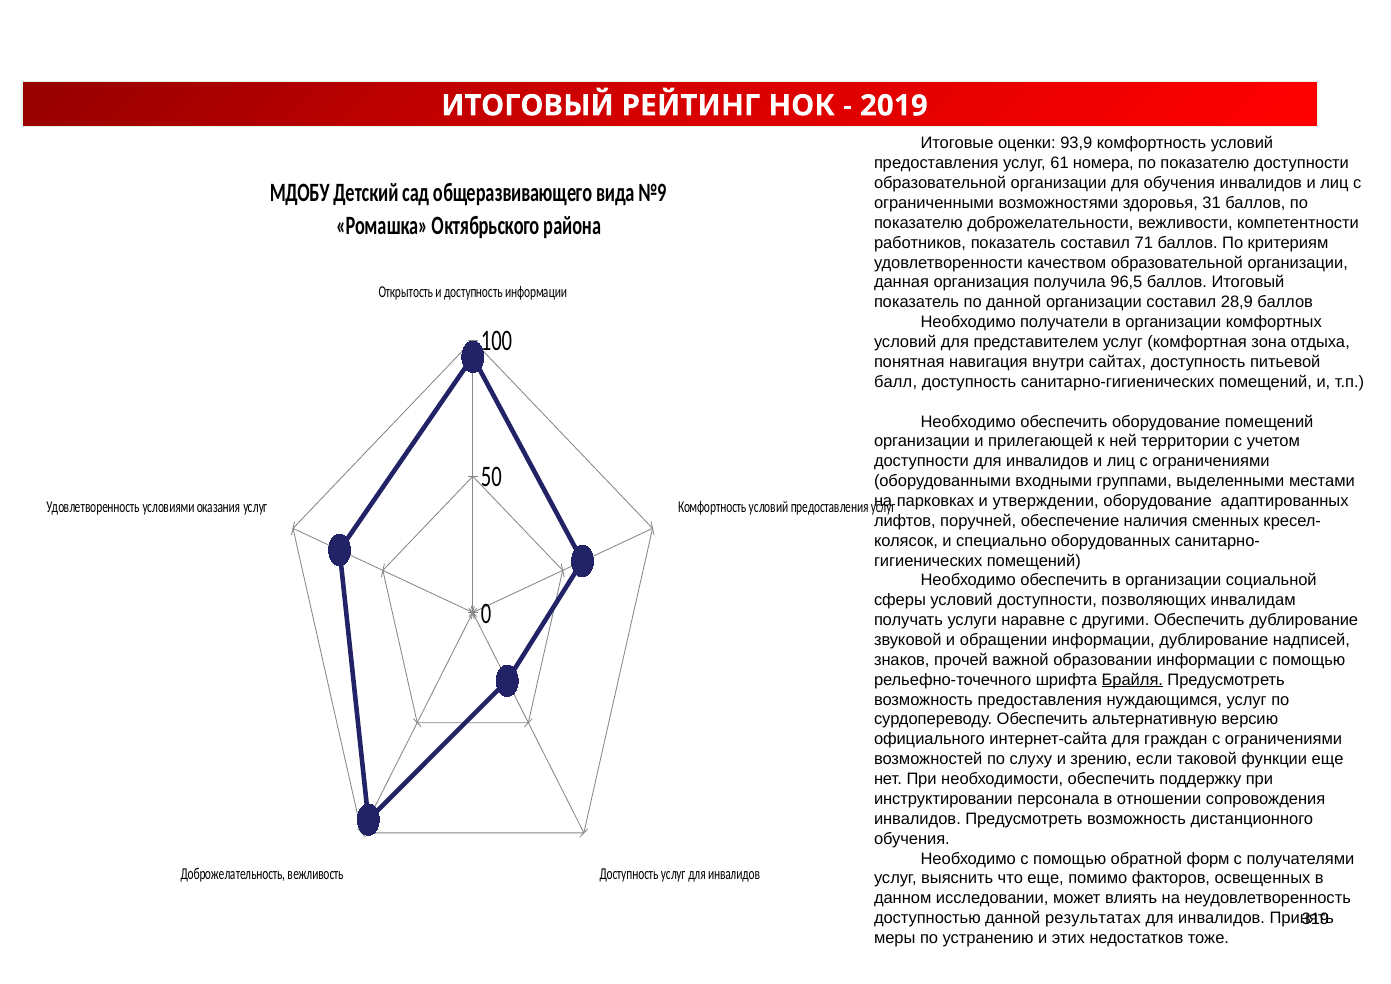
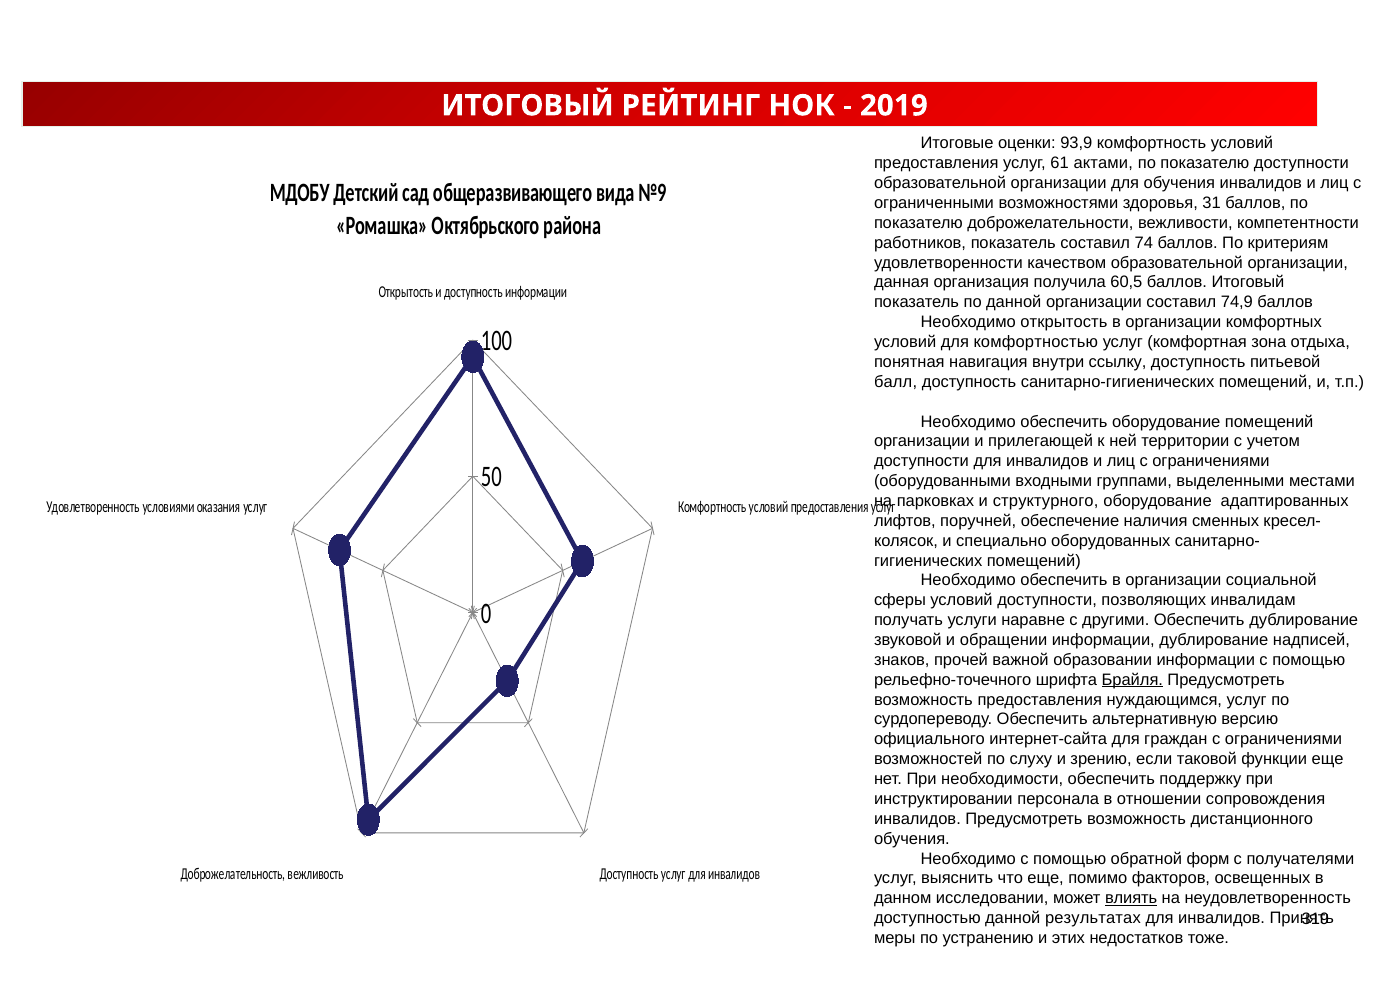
номера: номера -> актами (1103, 163)
71: 71 -> 74 (1144, 243)
96,5: 96,5 -> 60,5 (1126, 282)
28,9: 28,9 -> 74,9 (1237, 302)
Необходимо получатели: получатели -> открытость (1064, 322)
представителем: представителем -> комфортностью (1036, 342)
сайтах: сайтах -> ссылку (1118, 362)
утверждении: утверждении -> структурного (1046, 501)
влиять underline: none -> present (1131, 898)
